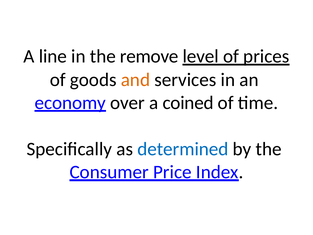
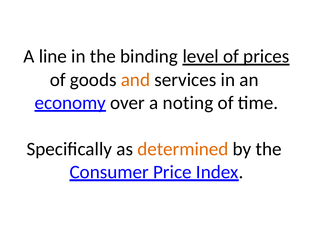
remove: remove -> binding (149, 56)
coined: coined -> noting (188, 103)
determined colour: blue -> orange (183, 149)
